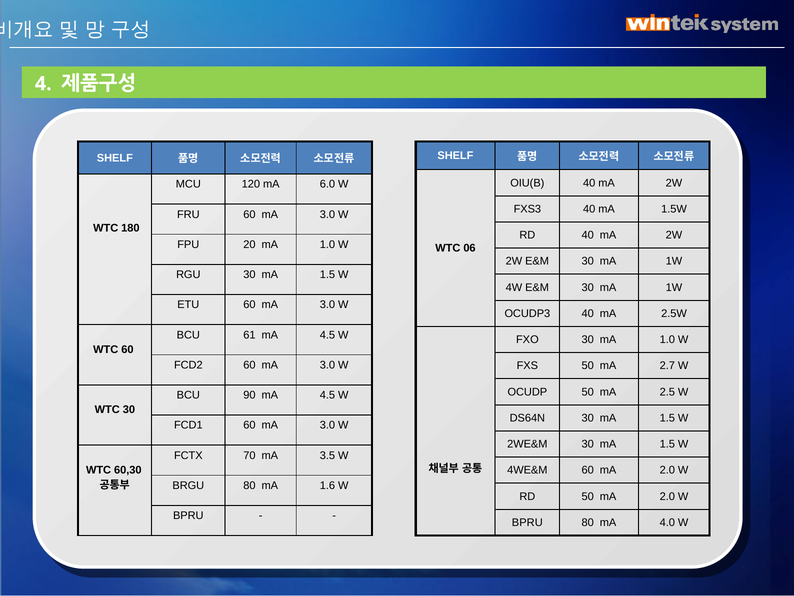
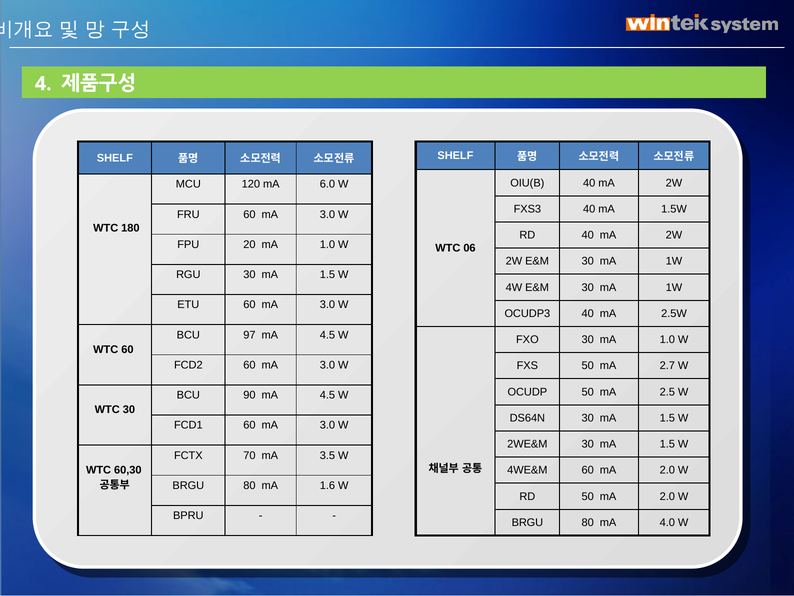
61: 61 -> 97 (249, 335)
BPRU: BPRU -> BRGU (527, 522)
